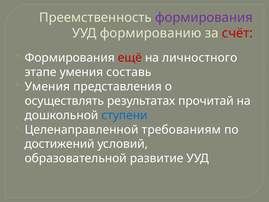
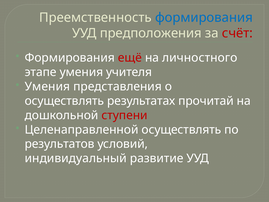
формирования colour: purple -> blue (204, 18)
формированию: формированию -> предположения (151, 33)
составь: составь -> учителя (129, 72)
ступени colour: blue -> red (125, 115)
Целенаправленной требованиям: требованиям -> осуществлять (181, 130)
достижений: достижений -> результатов (60, 144)
образовательной: образовательной -> индивидуальный (76, 158)
